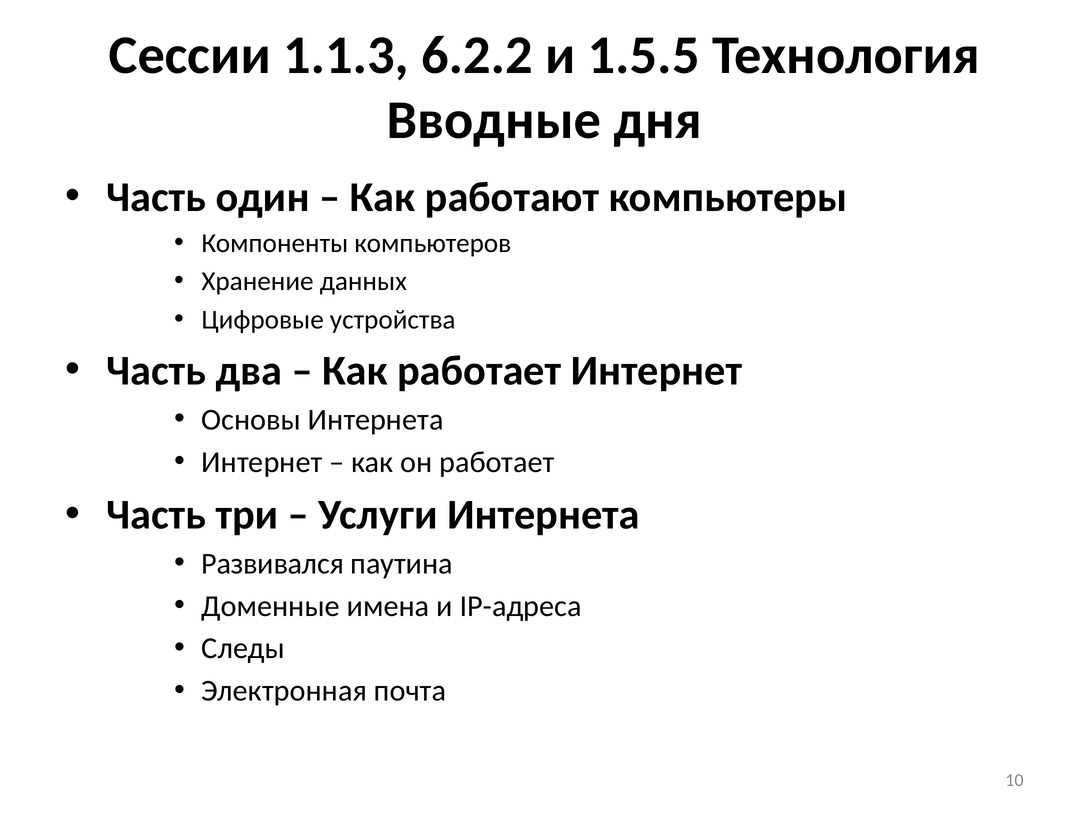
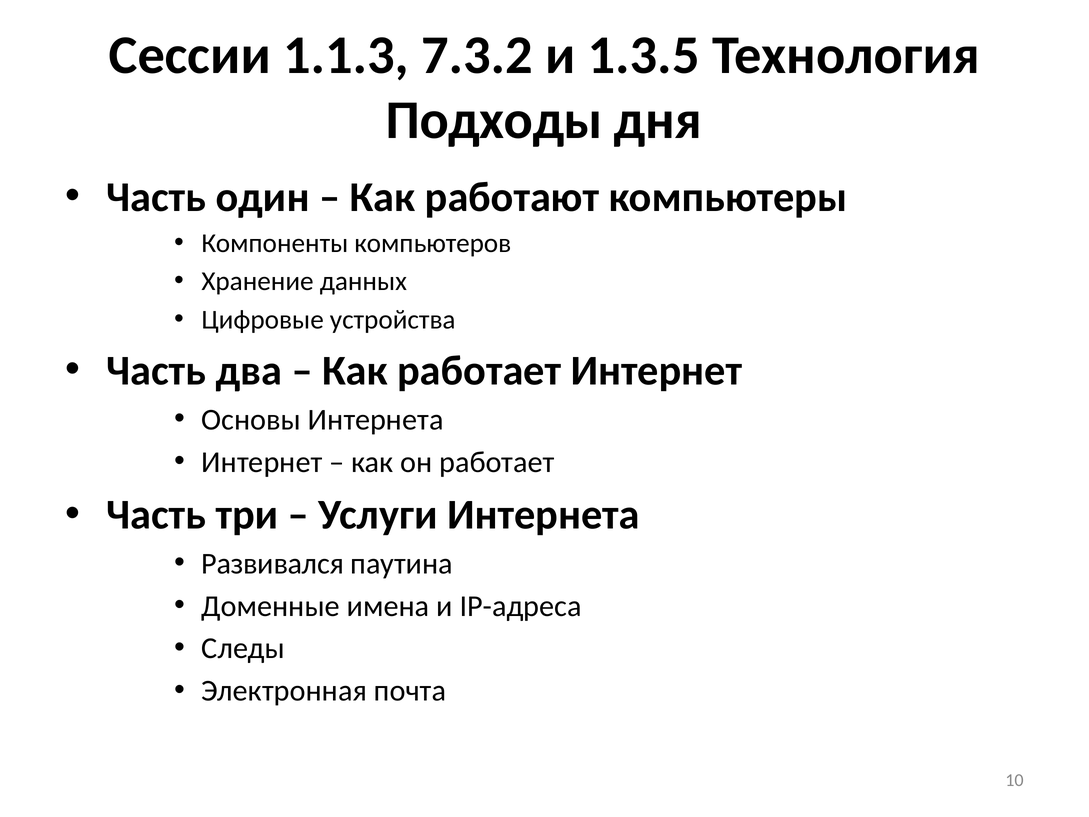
6.2.2: 6.2.2 -> 7.3.2 (477, 55)
1.5.5: 1.5.5 -> 1.3.5 (644, 55)
Вводные: Вводные -> Подходы (494, 120)
